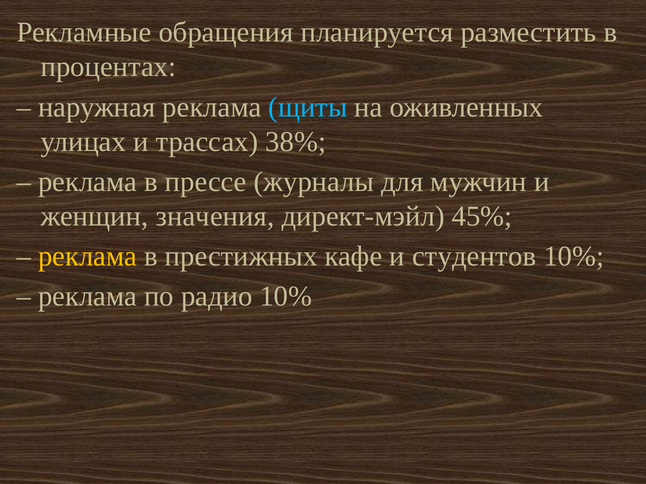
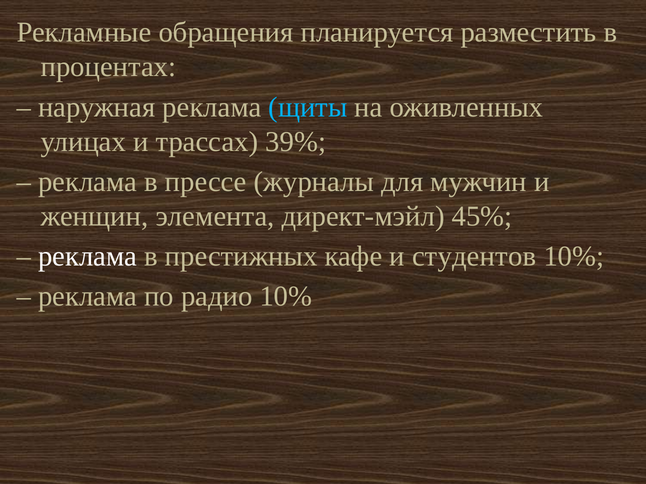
38%: 38% -> 39% (296, 142)
значения: значения -> элемента (215, 216)
реклама colour: yellow -> white (88, 257)
